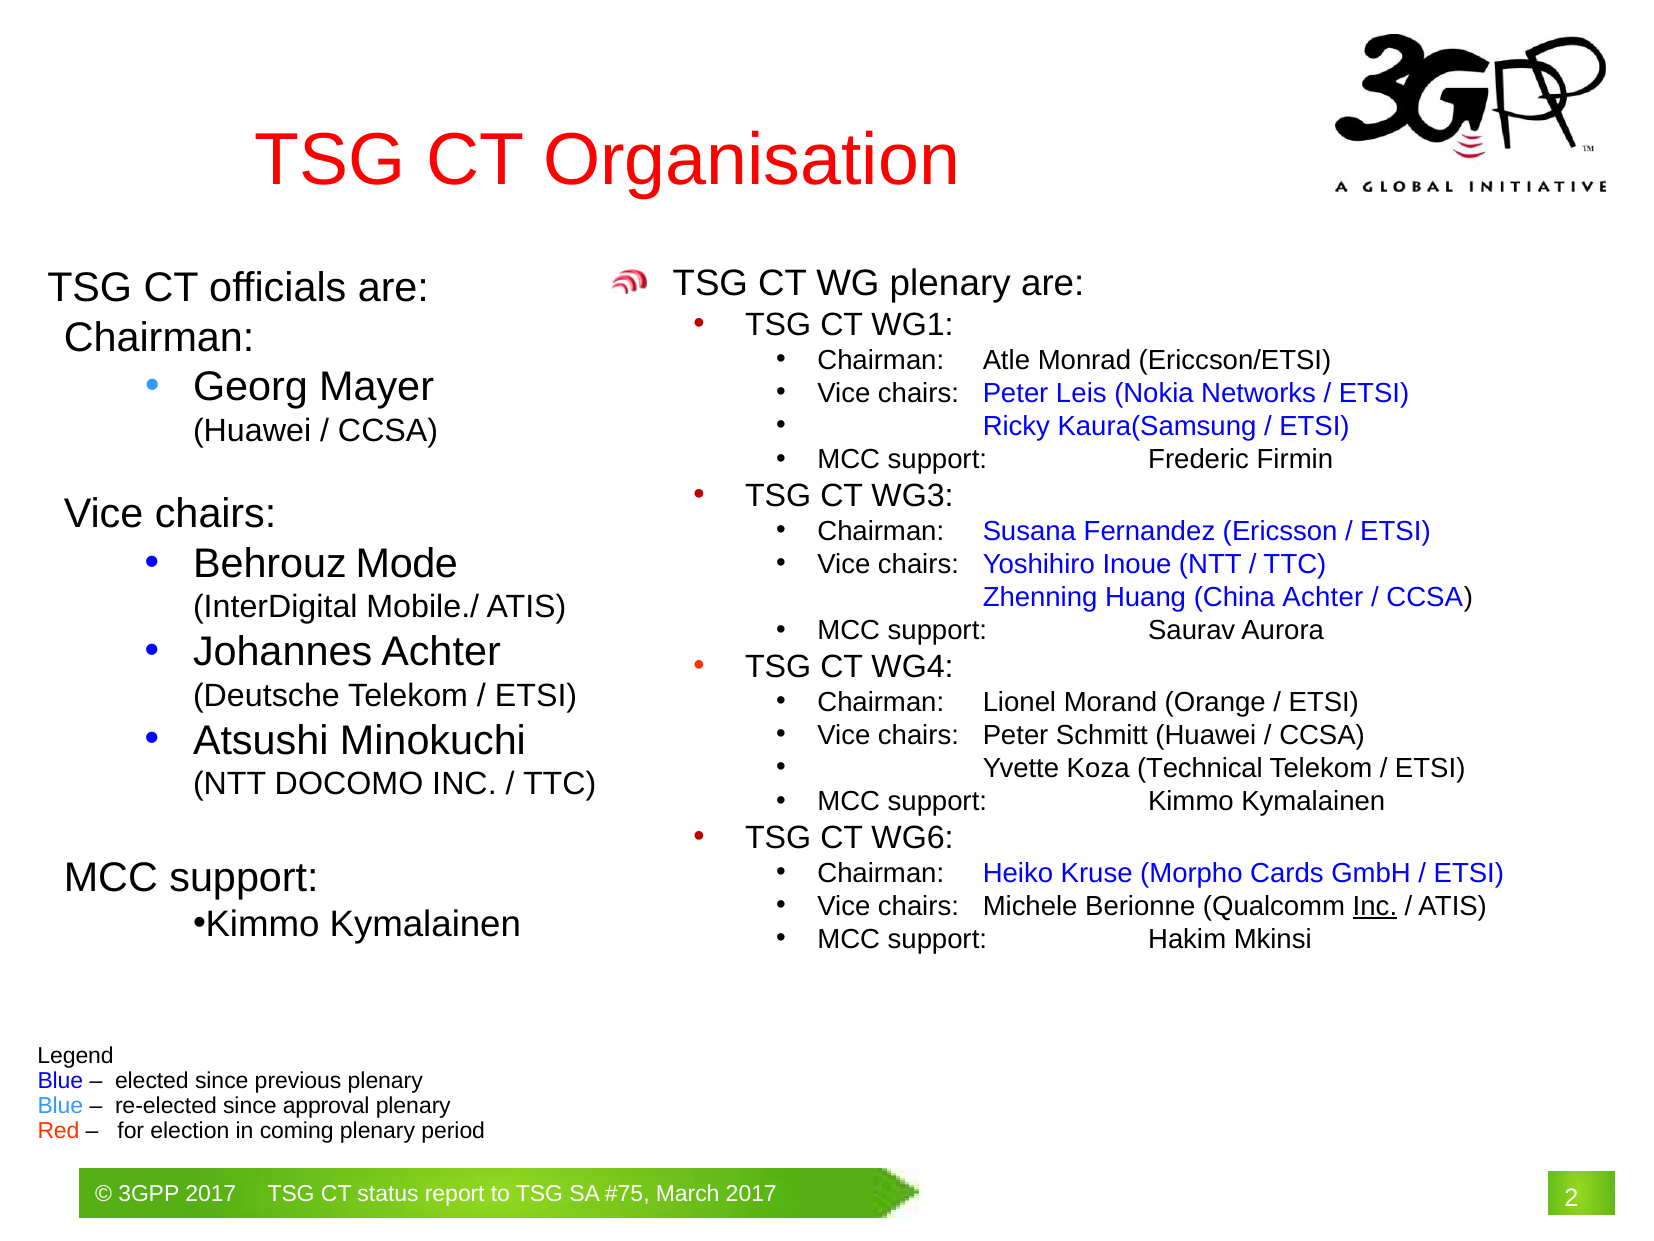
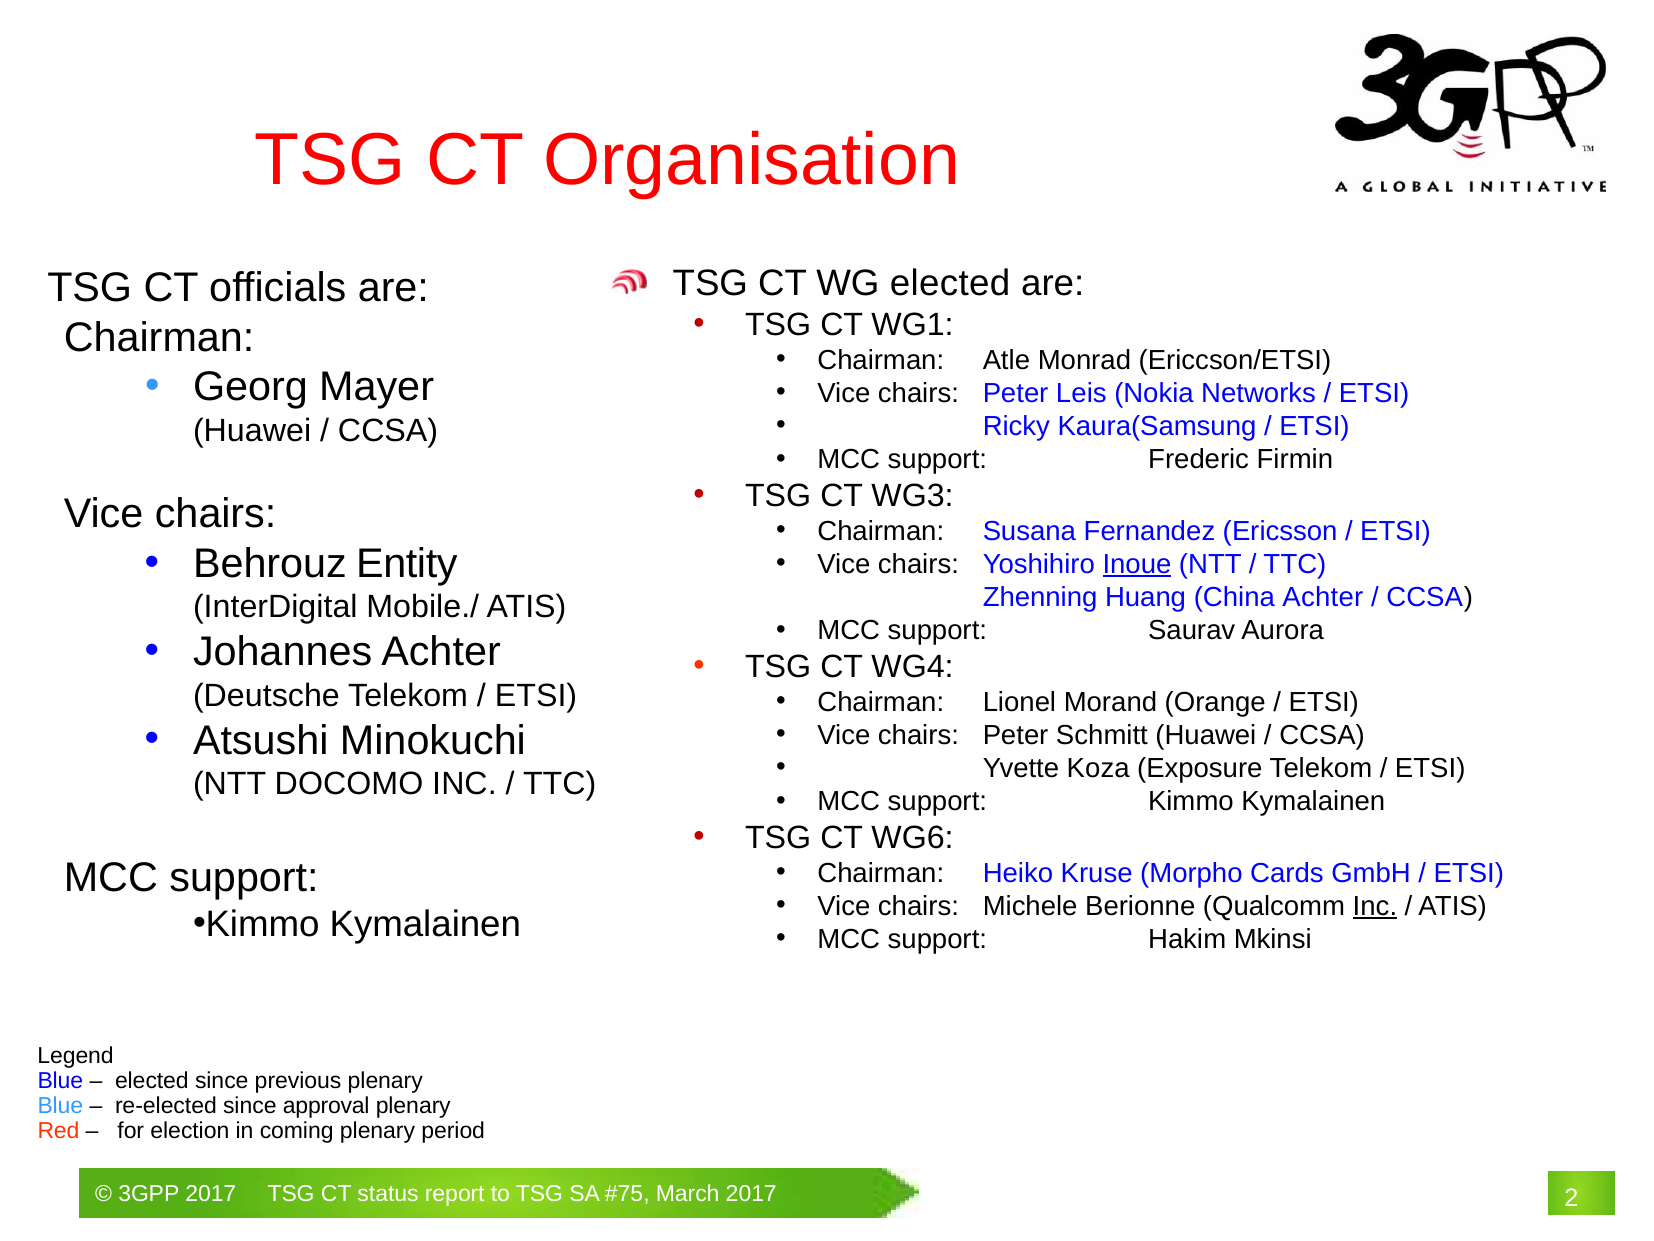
WG plenary: plenary -> elected (950, 283)
Mode: Mode -> Entity (407, 564)
Inoue underline: none -> present (1137, 564)
Technical: Technical -> Exposure (1200, 768)
